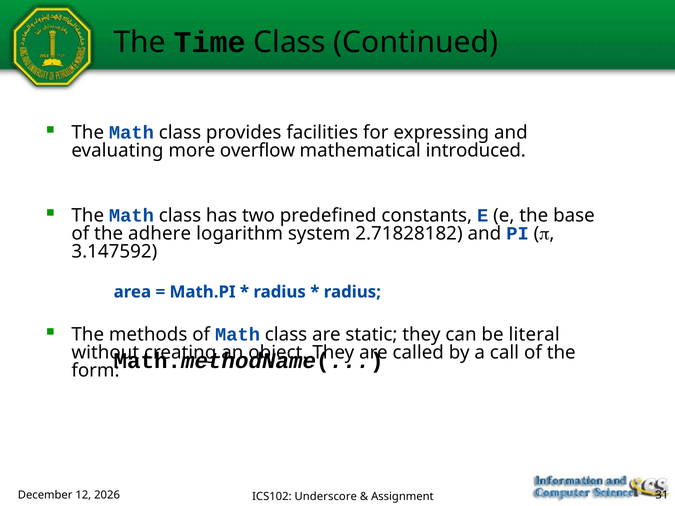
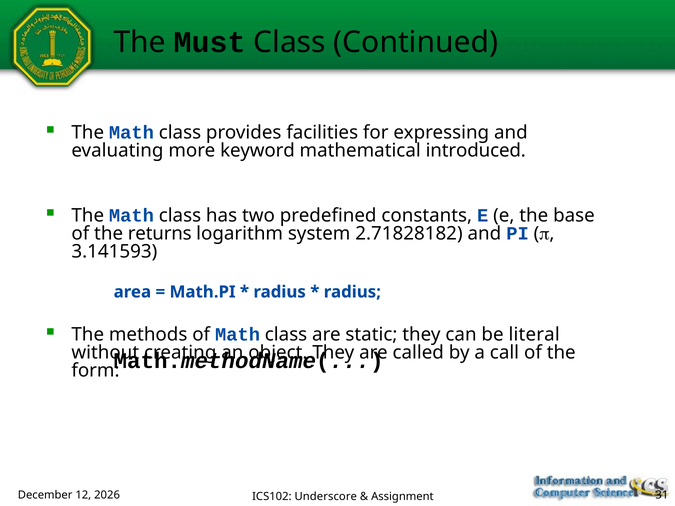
Time: Time -> Must (210, 43)
overflow: overflow -> keyword (257, 151)
adhere: adhere -> returns (160, 234)
3.147592: 3.147592 -> 3.141593 (114, 252)
